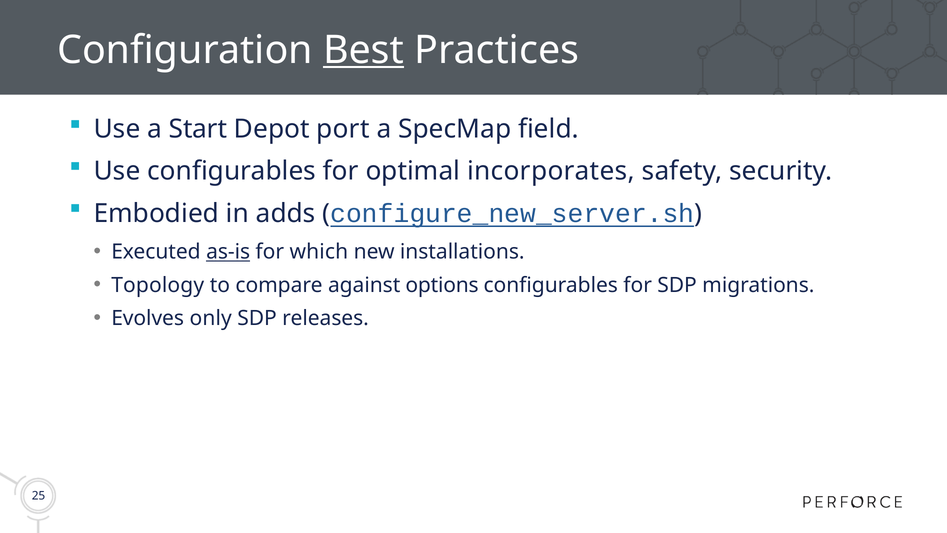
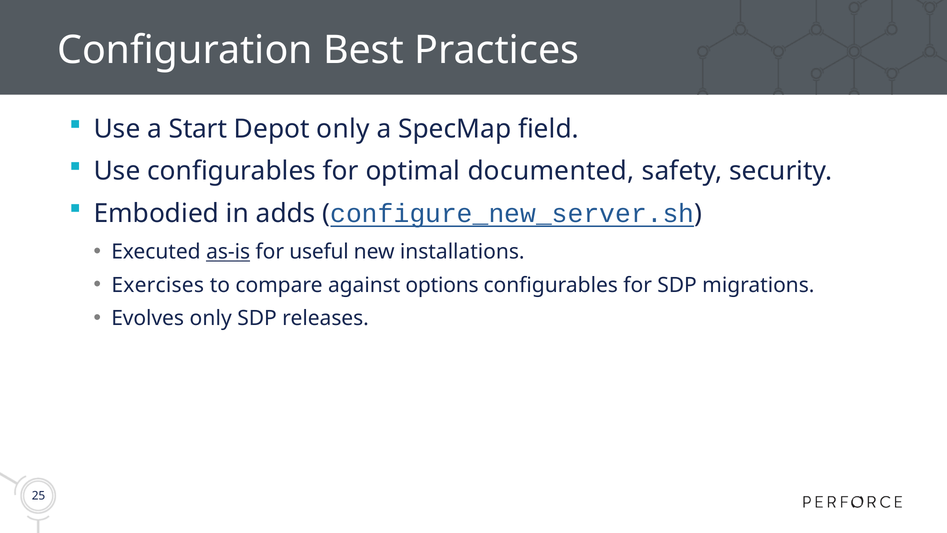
Best underline: present -> none (364, 50)
Depot port: port -> only (343, 129)
incorporates: incorporates -> documented (551, 171)
which: which -> useful (319, 252)
Topology: Topology -> Exercises (158, 285)
